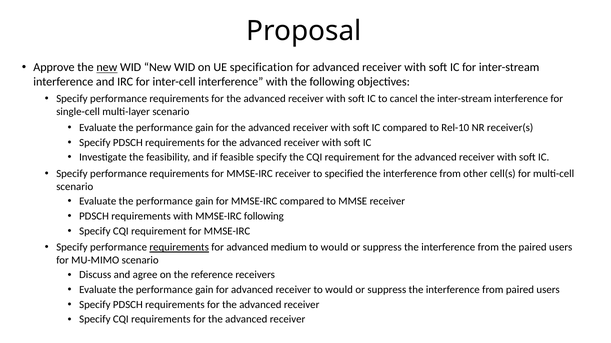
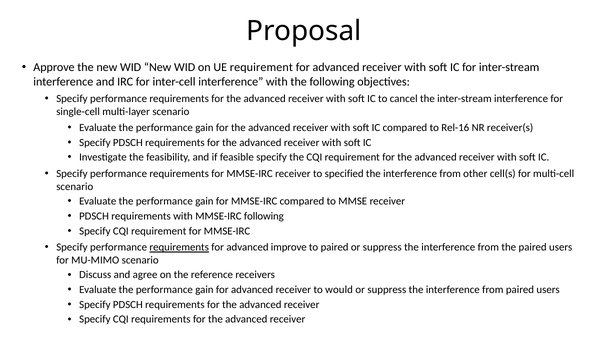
new underline: present -> none (107, 68)
UE specification: specification -> requirement (261, 68)
Rel-10: Rel-10 -> Rel-16 (455, 128)
medium: medium -> improve (289, 248)
would: would -> paired (335, 248)
